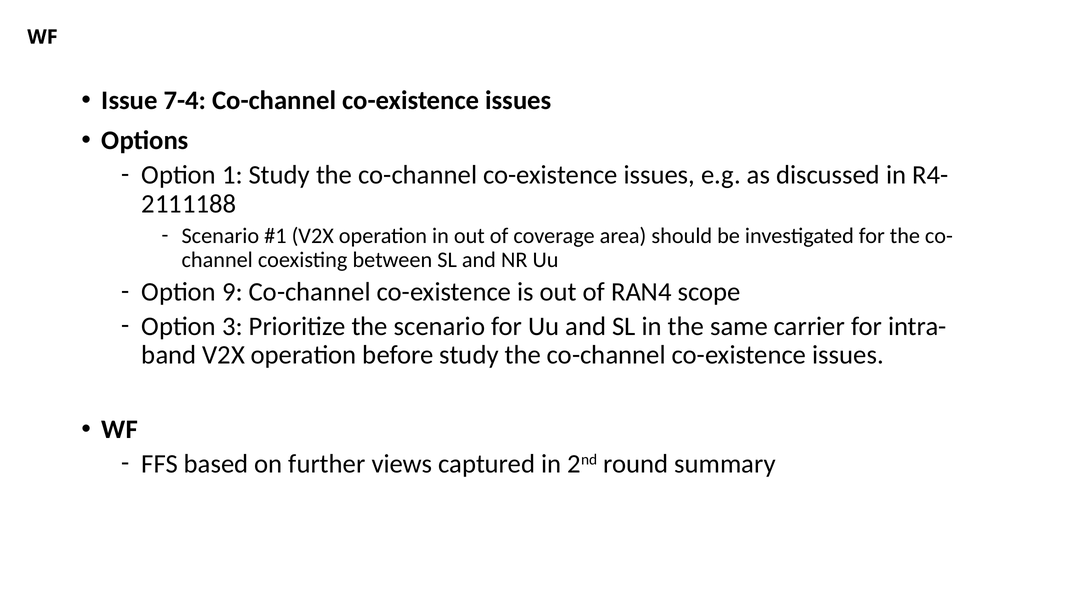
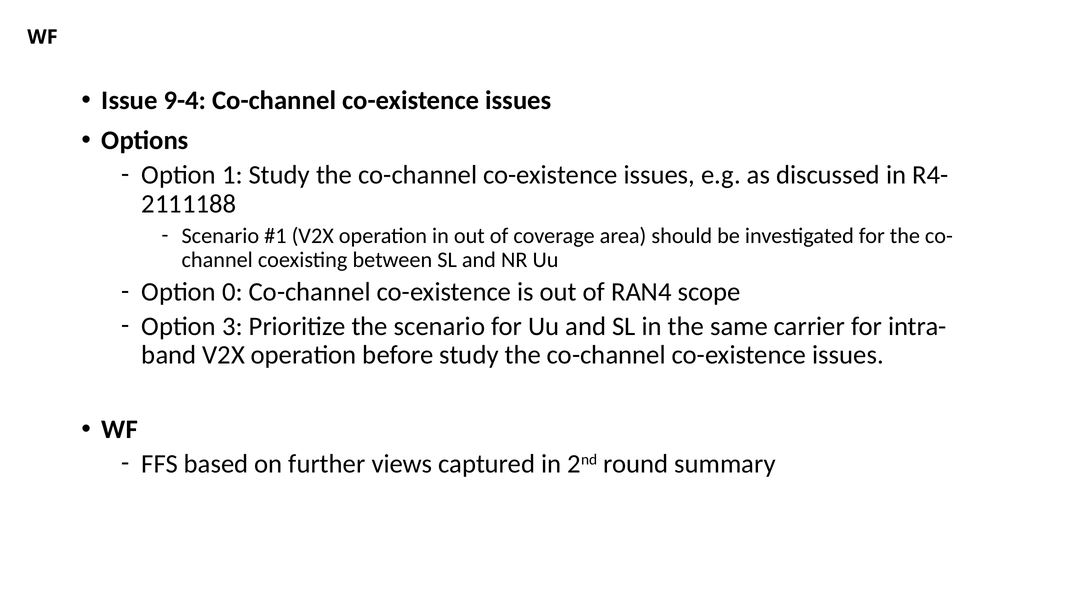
7-4: 7-4 -> 9-4 (185, 101)
9: 9 -> 0 (232, 292)
